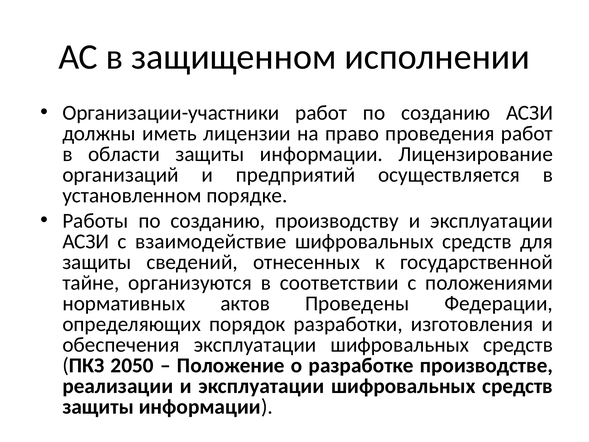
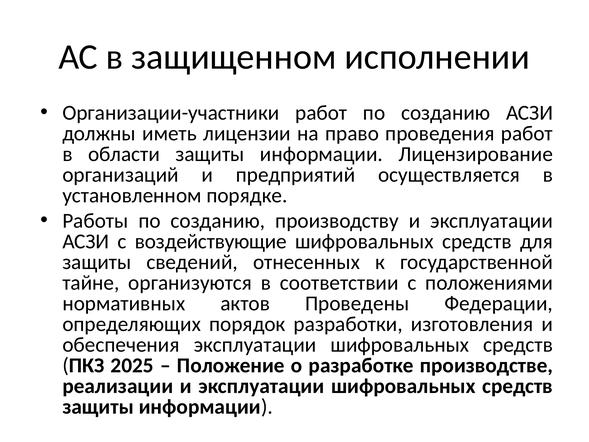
взаимодействие: взаимодействие -> воздействующие (211, 241)
2050: 2050 -> 2025 (132, 365)
